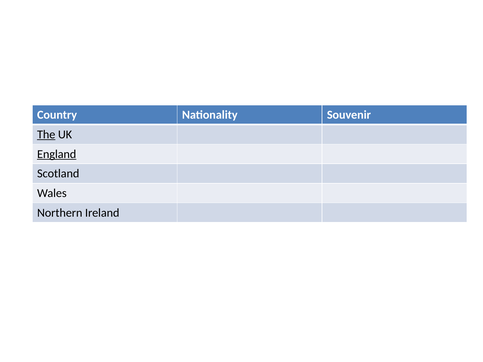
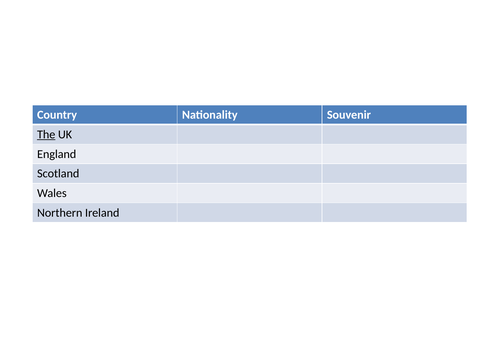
England underline: present -> none (57, 154)
